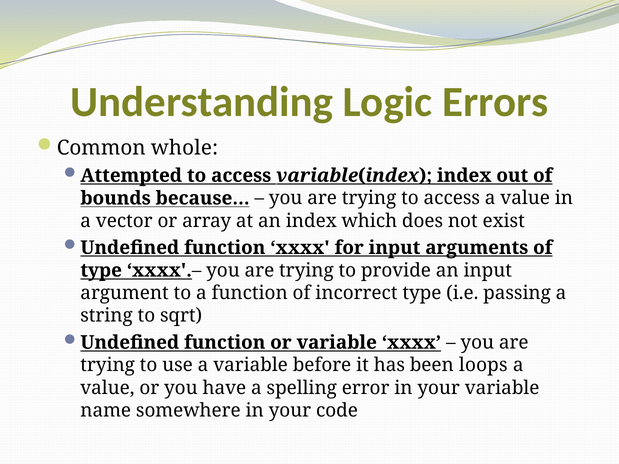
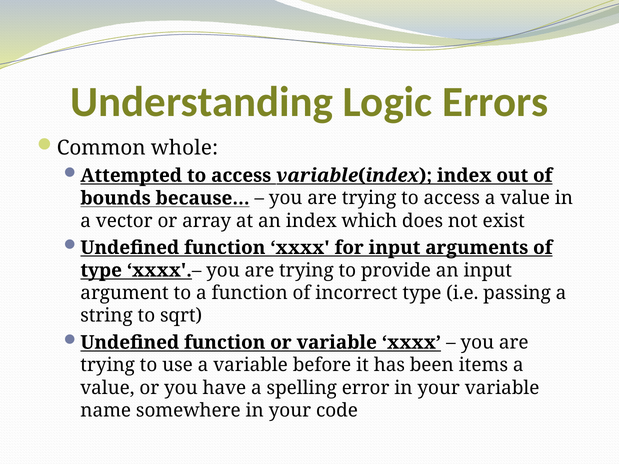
loops: loops -> items (483, 365)
